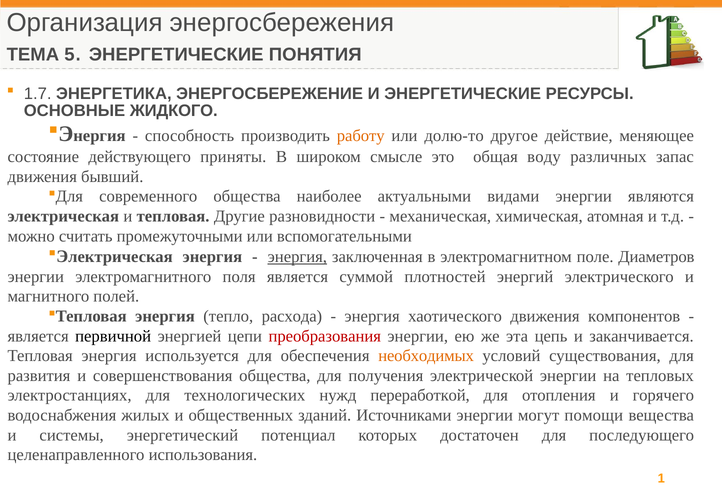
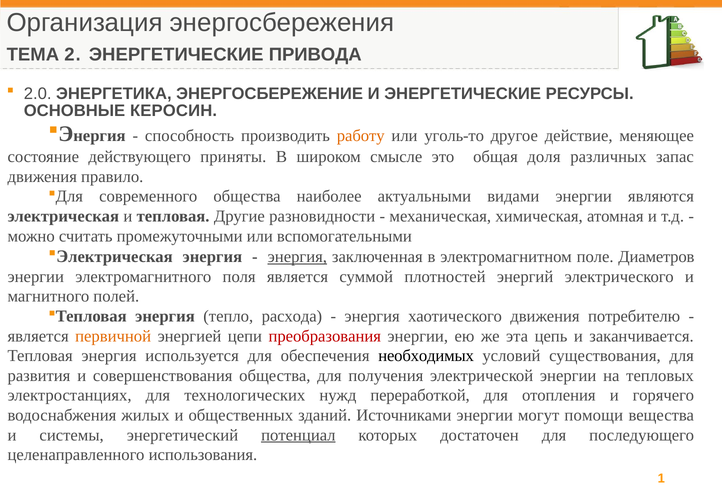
5: 5 -> 2 (69, 55)
ПОНЯТИЯ: ПОНЯТИЯ -> ПРИВОДА (315, 55)
1.7: 1.7 -> 2.0 (38, 93)
ЖИДКОГО: ЖИДКОГО -> КЕРОСИН (174, 111)
долю-то: долю-то -> уголь-то (454, 136)
воду: воду -> доля (544, 157)
бывший: бывший -> правило (112, 177)
компонентов: компонентов -> потребителю (634, 316)
первичной colour: black -> orange (113, 336)
необходимых colour: orange -> black (426, 356)
потенциал underline: none -> present (298, 435)
